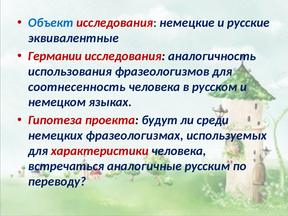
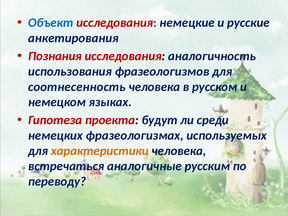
эквивалентные: эквивалентные -> анкетирования (73, 38)
Германии: Германии -> Познания (55, 56)
характеристики colour: red -> orange (100, 151)
